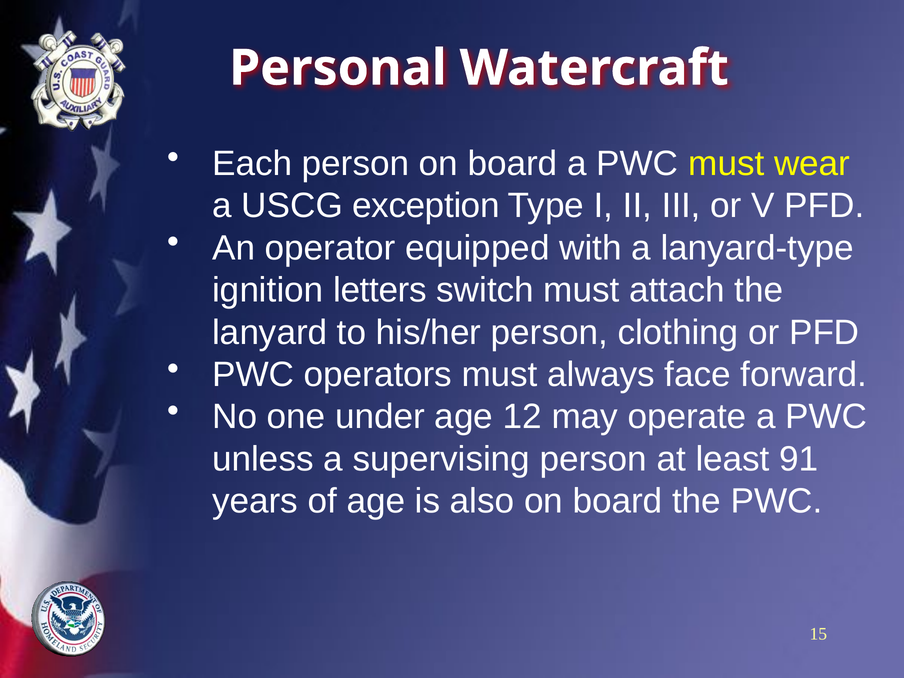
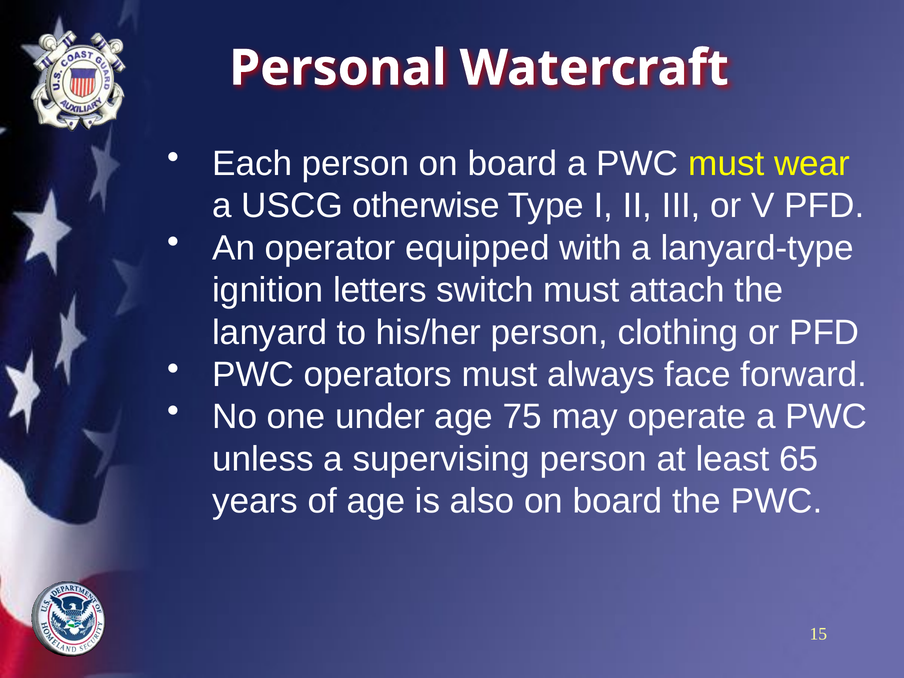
exception: exception -> otherwise (426, 206)
12: 12 -> 75 (522, 417)
91: 91 -> 65 (799, 459)
